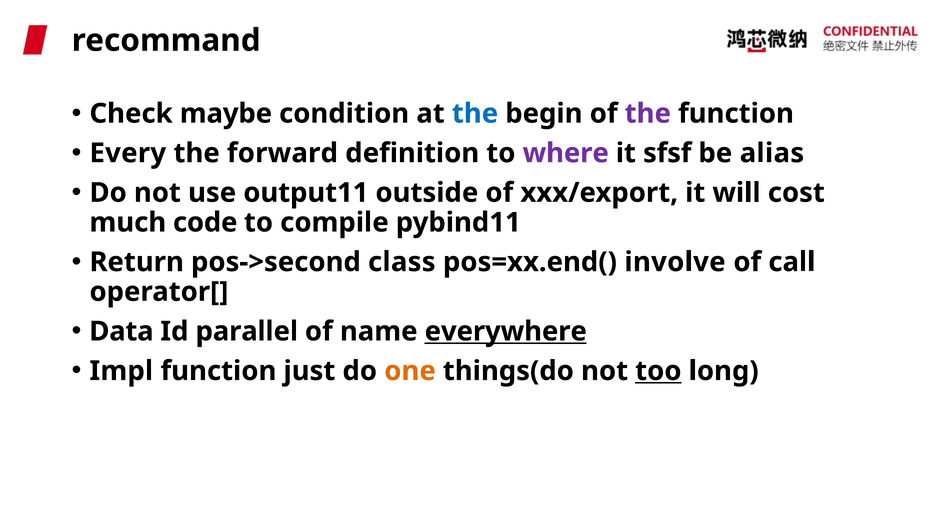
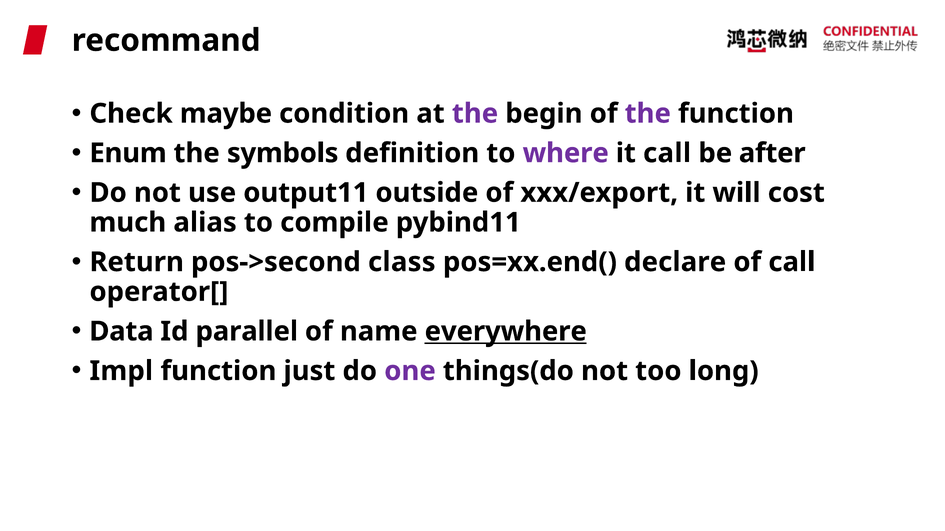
the colour: blue -> purple (475, 114)
Every: Every -> Enum (128, 153)
forward: forward -> symbols (283, 153)
it sfsf: sfsf -> call (667, 153)
alias: alias -> after (772, 153)
code: code -> alias (205, 223)
involve: involve -> declare (675, 262)
one colour: orange -> purple (410, 371)
too underline: present -> none (658, 371)
